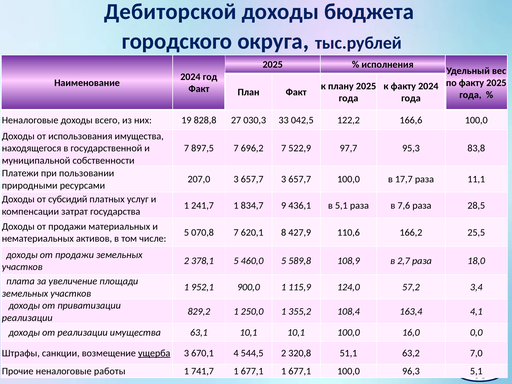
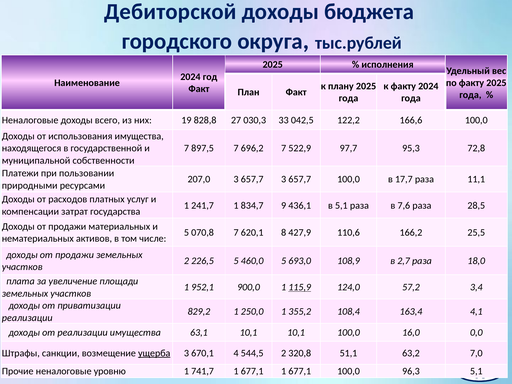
83,8: 83,8 -> 72,8 (476, 148)
субсидий: субсидий -> расходов (68, 199)
378,1: 378,1 -> 226,5 (203, 261)
589,8: 589,8 -> 693,0 (300, 261)
115,9 underline: none -> present (300, 287)
работы: работы -> уровню (110, 371)
